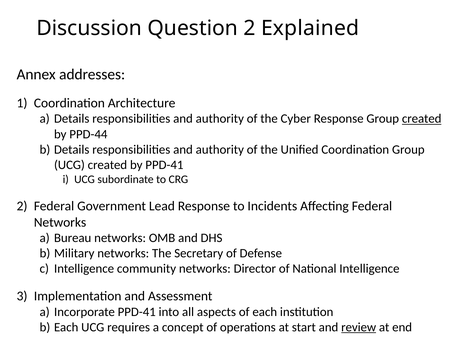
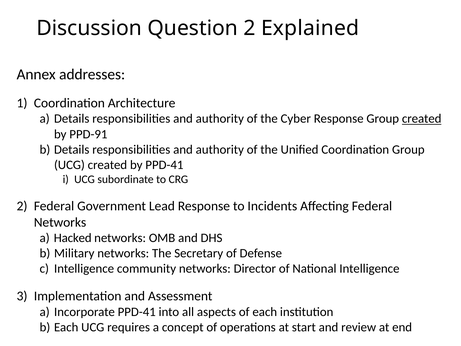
PPD-44: PPD-44 -> PPD-91 (88, 134)
Bureau: Bureau -> Hacked (73, 238)
review underline: present -> none (359, 327)
